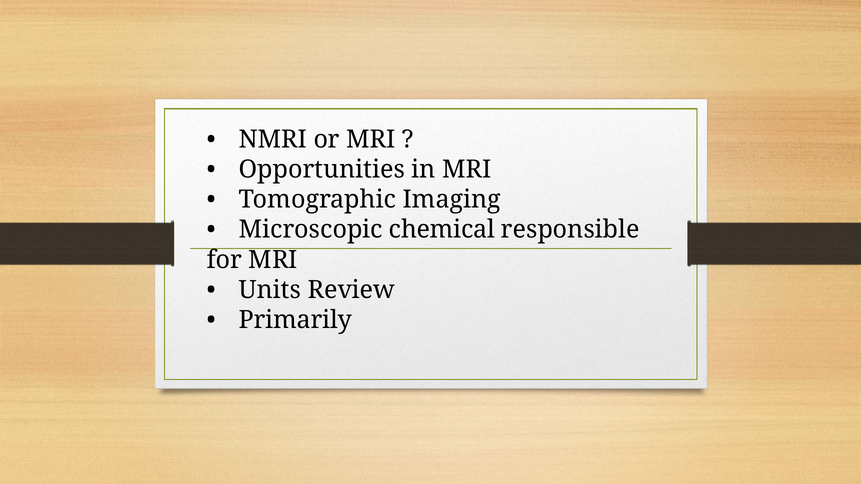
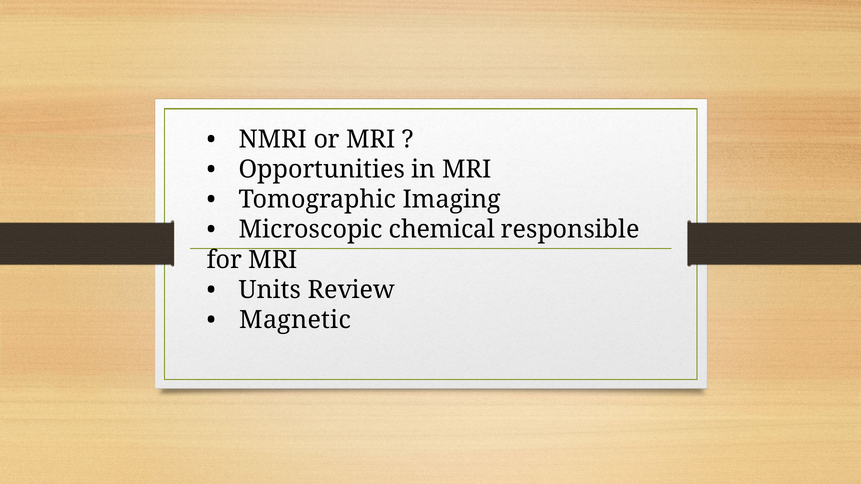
Primarily: Primarily -> Magnetic (295, 320)
